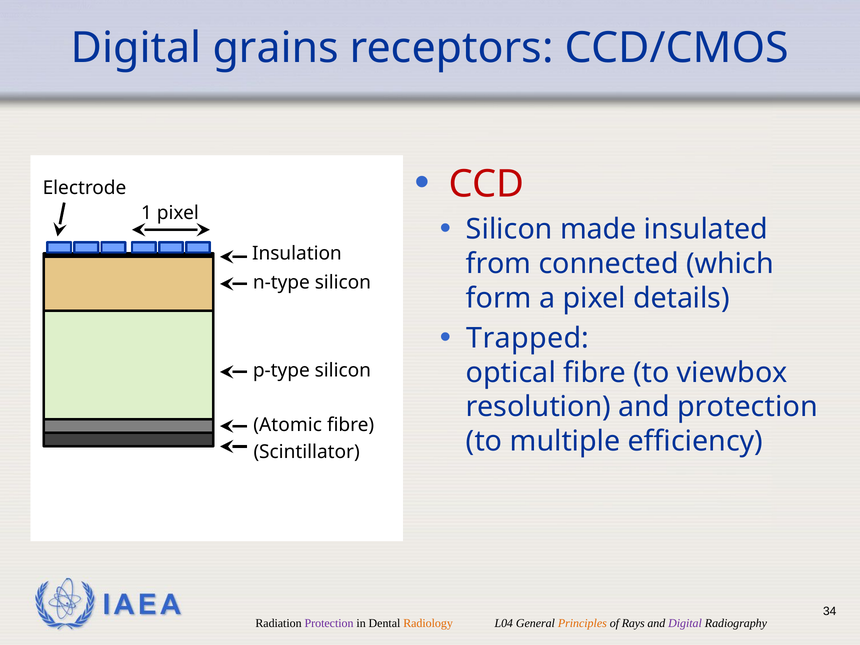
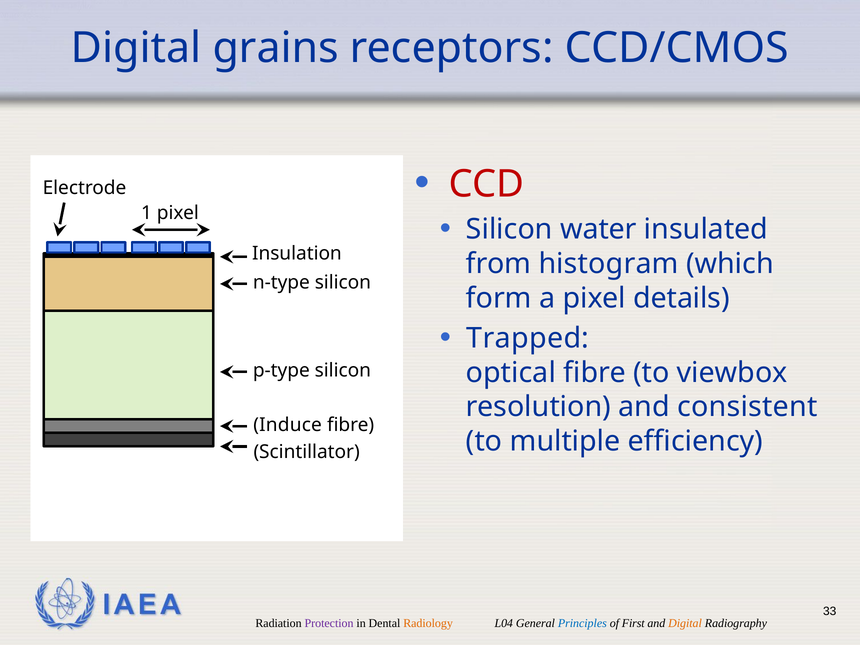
made: made -> water (598, 229)
connected: connected -> histogram (609, 264)
and protection: protection -> consistent (747, 407)
Atomic: Atomic -> Induce (288, 425)
34: 34 -> 33 (830, 611)
Principles colour: orange -> blue (582, 623)
Rays: Rays -> First (633, 623)
Digital colour: purple -> orange (685, 623)
